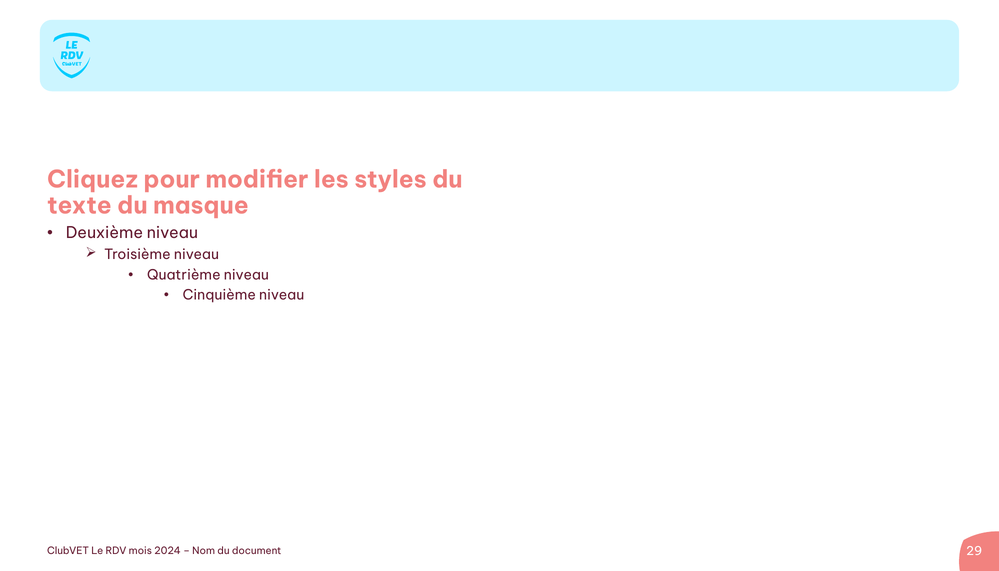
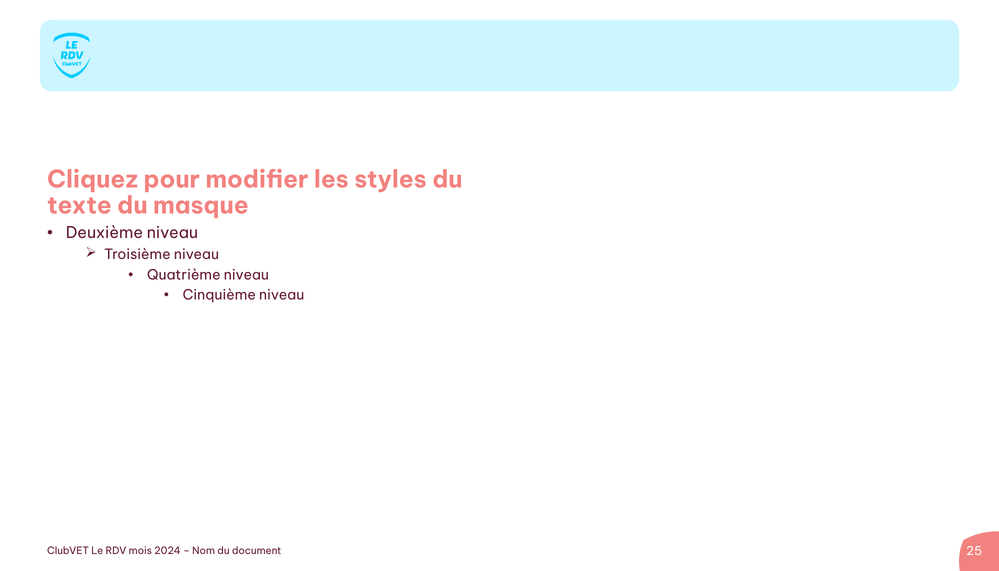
29: 29 -> 25 (974, 551)
